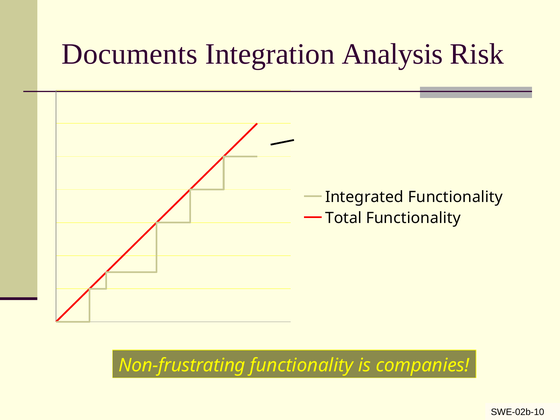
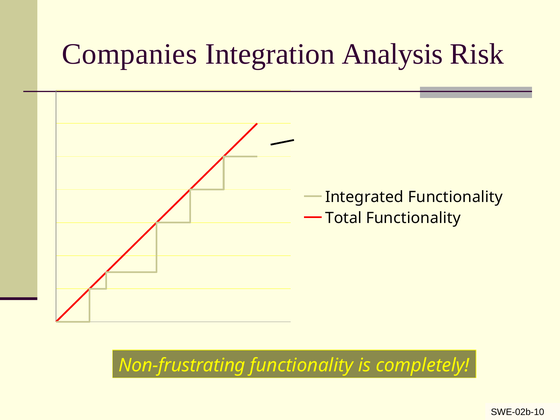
Documents: Documents -> Companies (130, 54)
companies: companies -> completely (423, 365)
